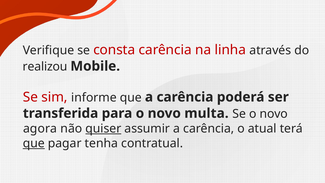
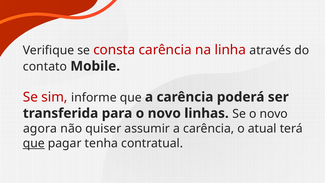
realizou: realizou -> contato (45, 67)
multa: multa -> linhas (207, 113)
quiser underline: present -> none (103, 129)
